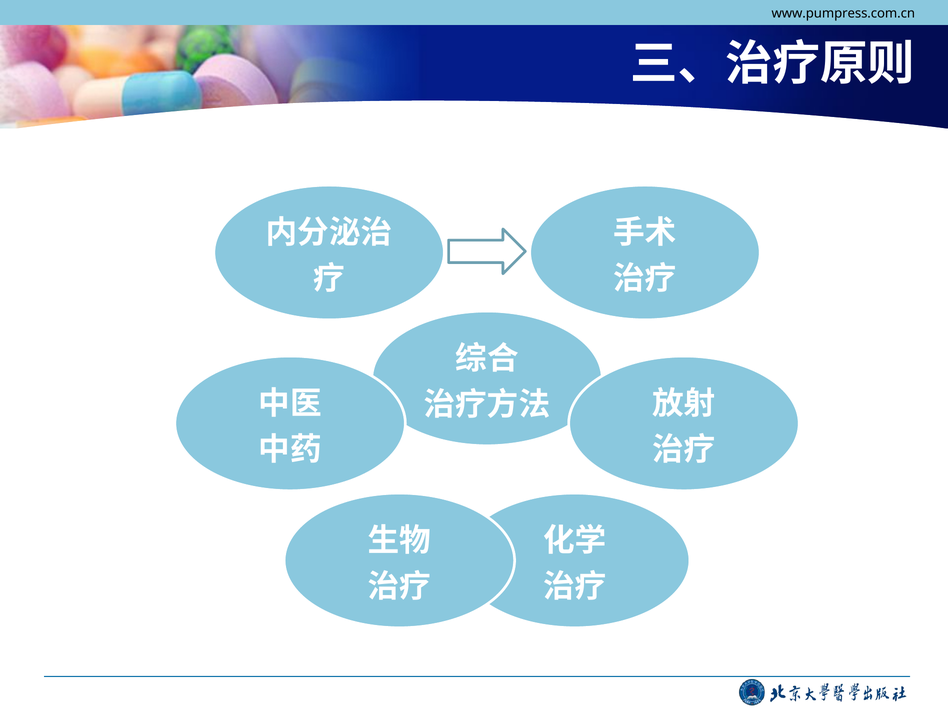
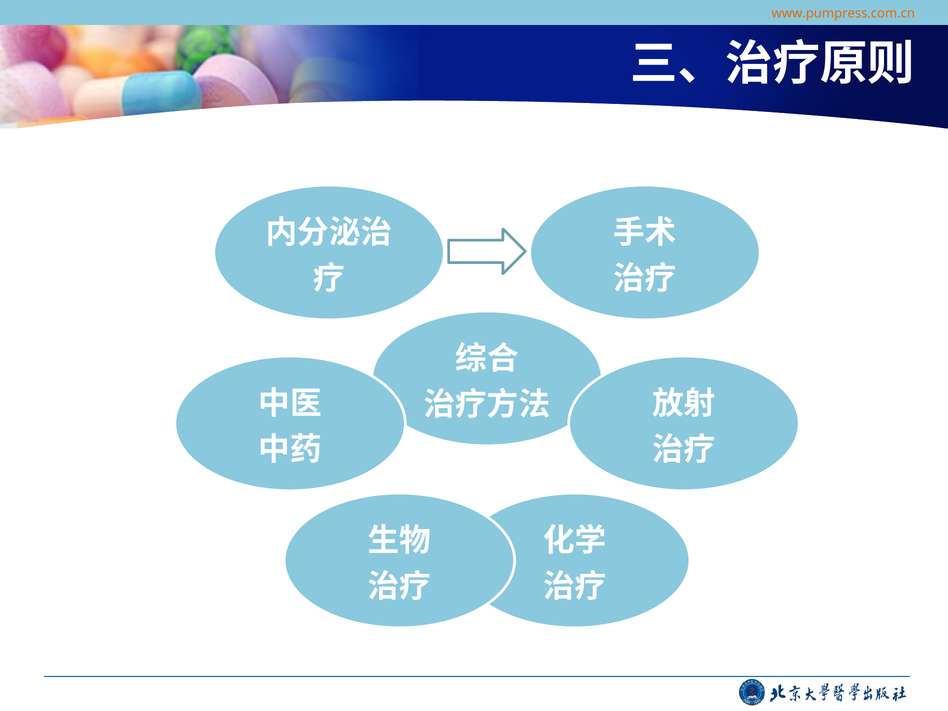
www.pumpress.com.cn colour: black -> orange (843, 14)
